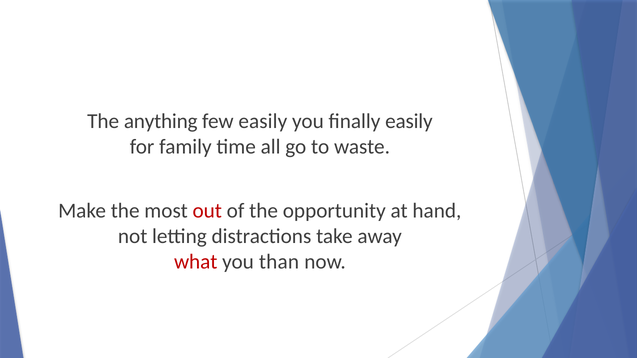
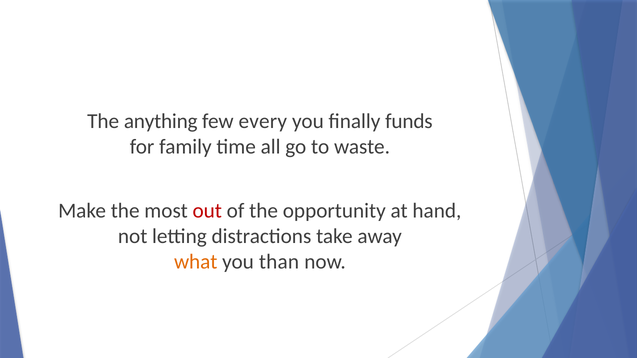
few easily: easily -> every (263, 121)
finally easily: easily -> funds (409, 121)
what colour: red -> orange (196, 262)
